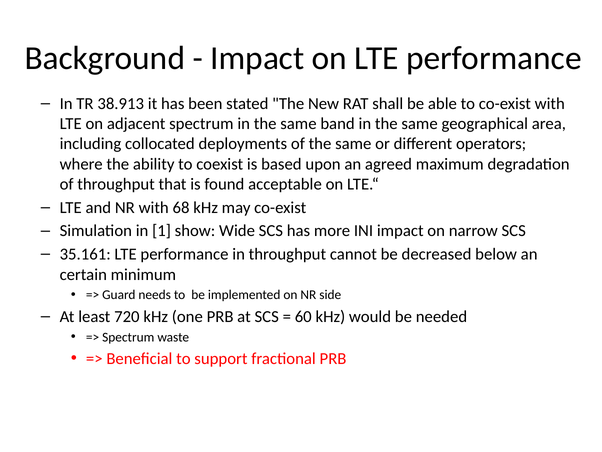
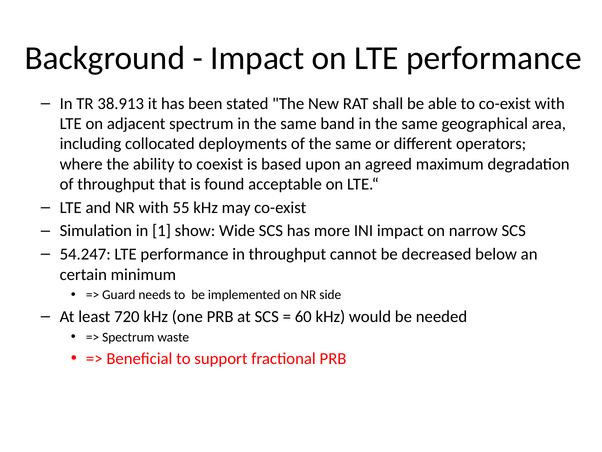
68: 68 -> 55 (181, 207)
35.161: 35.161 -> 54.247 (85, 254)
